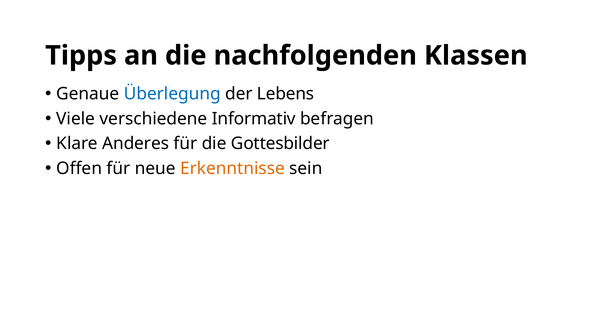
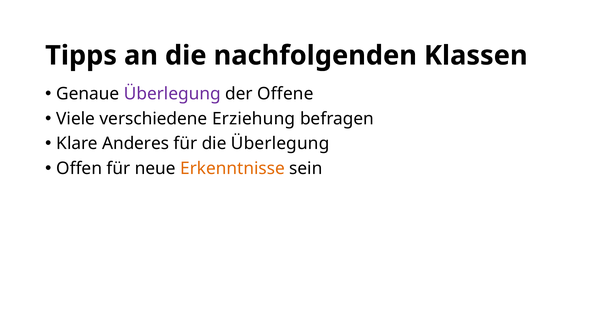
Überlegung colour: blue -> purple (172, 94)
Lebens: Lebens -> Offene (285, 94)
Informativ: Informativ -> Erziehung (254, 119)
die Gottesbilder: Gottesbilder -> Überlegung (280, 143)
